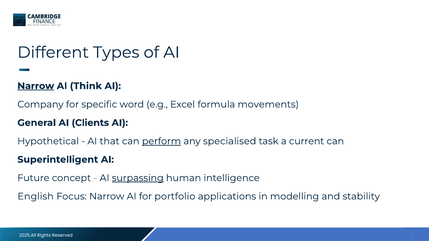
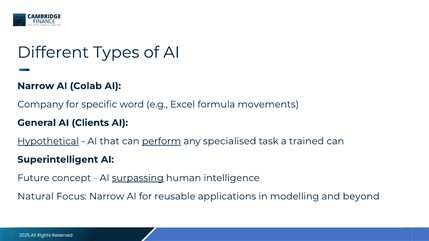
Narrow underline: present -> none (36, 86)
Think: Think -> Colab (86, 86)
Hypothetical underline: none -> present (48, 141)
current: current -> trained (307, 141)
English: English -> Natural (36, 197)
portfolio: portfolio -> reusable (175, 197)
stability: stability -> beyond (361, 197)
